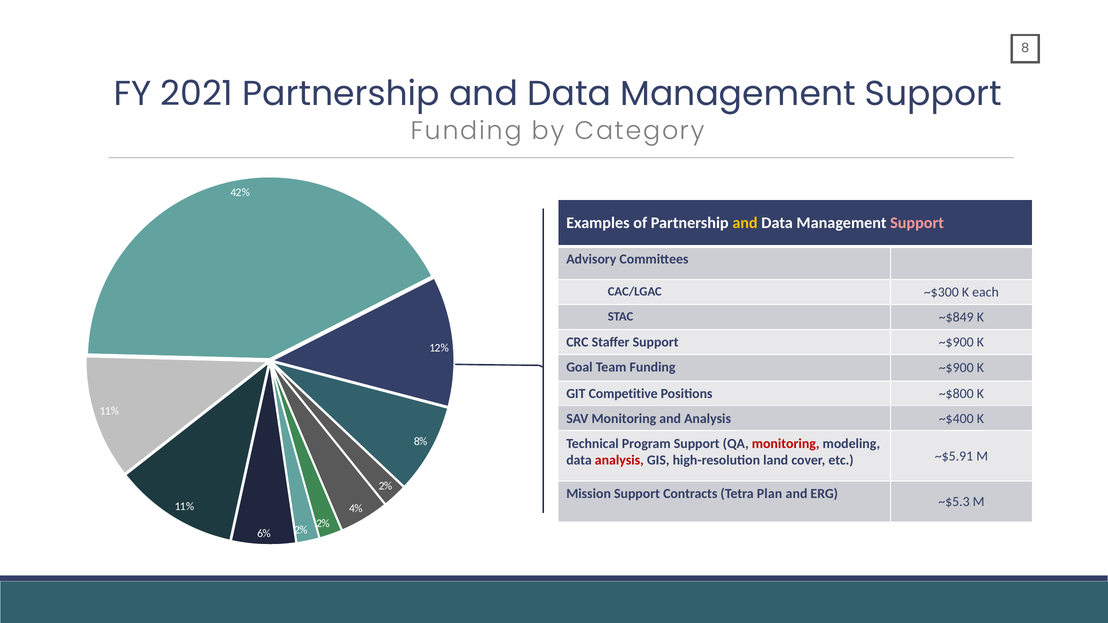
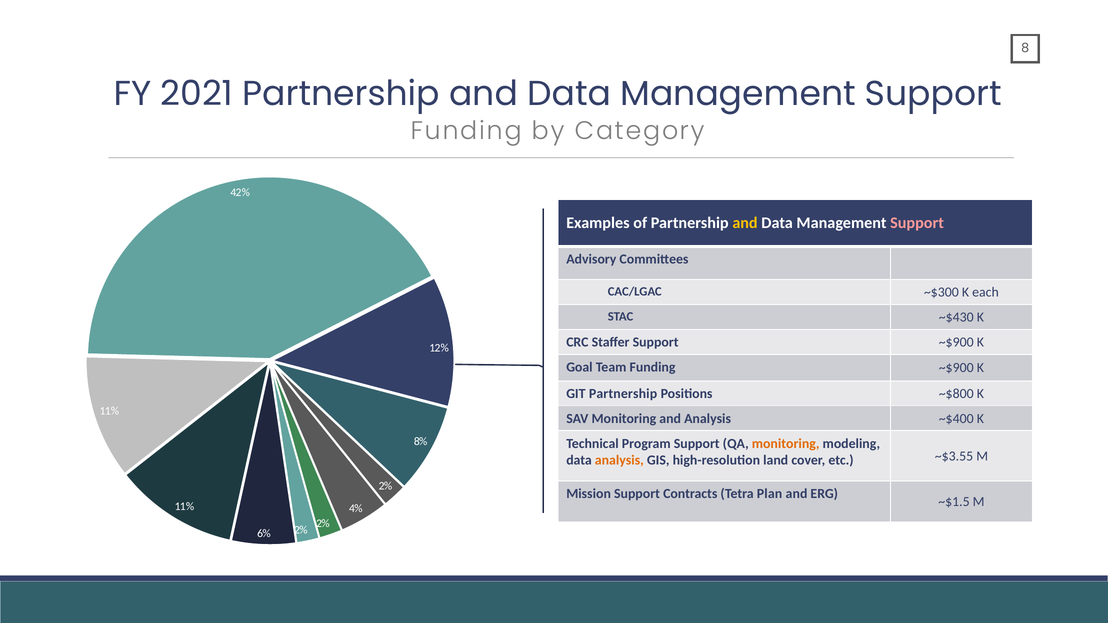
~$849: ~$849 -> ~$430 (956, 317)
GIT Competitive: Competitive -> Partnership (623, 394)
monitoring colour: red -> orange (786, 444)
analysis colour: red -> orange (619, 460)
~$5.91: ~$5.91 -> ~$3.55 (954, 456)
~$5.3: ~$5.3 -> ~$1.5 (954, 502)
